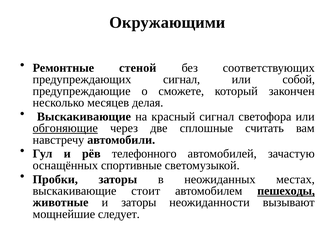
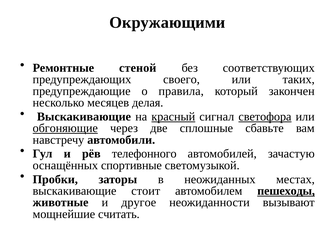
предупреждающих сигнал: сигнал -> своего (181, 80)
собой: собой -> таких (299, 80)
сможете: сможете -> правила (181, 91)
красный underline: none -> present (173, 117)
светофора underline: none -> present (265, 117)
считать: считать -> сбавьте (265, 128)
и заторы: заторы -> другое (139, 203)
следует: следует -> считать (119, 214)
